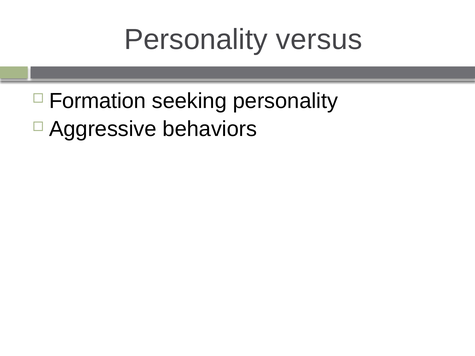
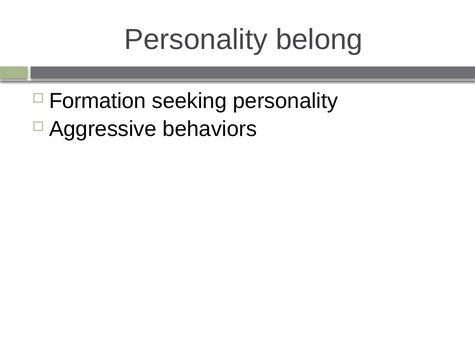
versus: versus -> belong (319, 40)
